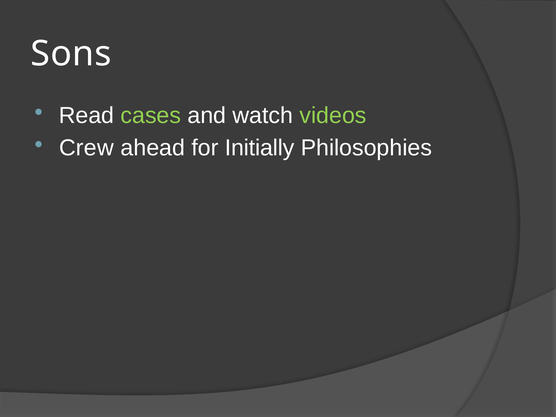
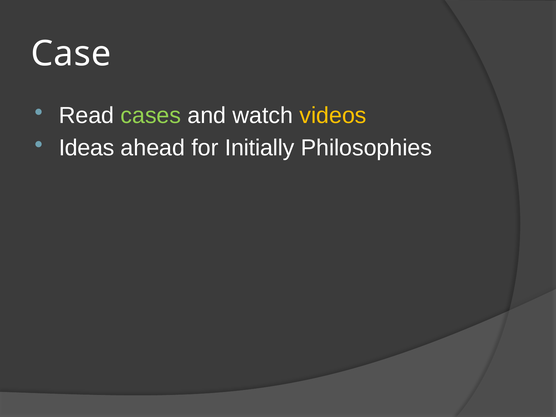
Sons: Sons -> Case (71, 54)
videos colour: light green -> yellow (333, 116)
Crew: Crew -> Ideas (87, 148)
